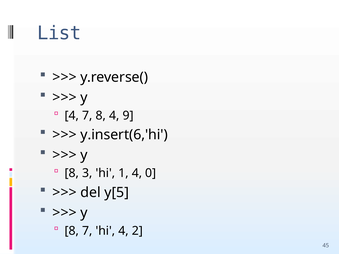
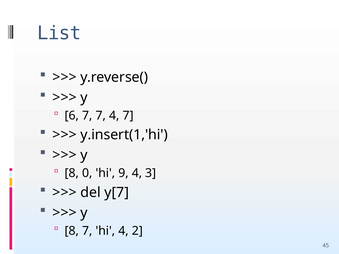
4: 4 -> 6 (72, 116)
7 8: 8 -> 7 (101, 116)
4 9: 9 -> 7 (128, 116)
y.insert(6,'hi: y.insert(6,'hi -> y.insert(1,'hi (124, 135)
3: 3 -> 0 (87, 173)
1: 1 -> 9 (123, 173)
0: 0 -> 3 (151, 173)
y[5: y[5 -> y[7 (117, 193)
